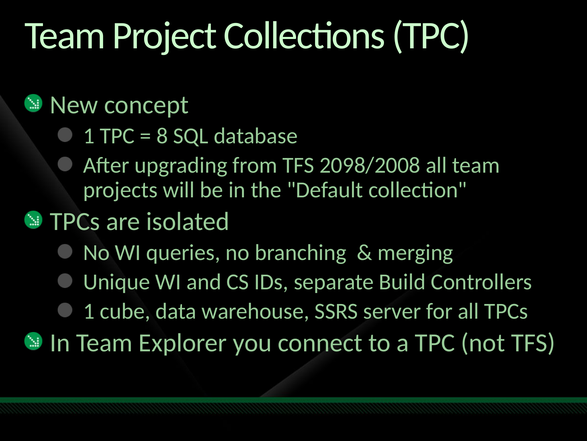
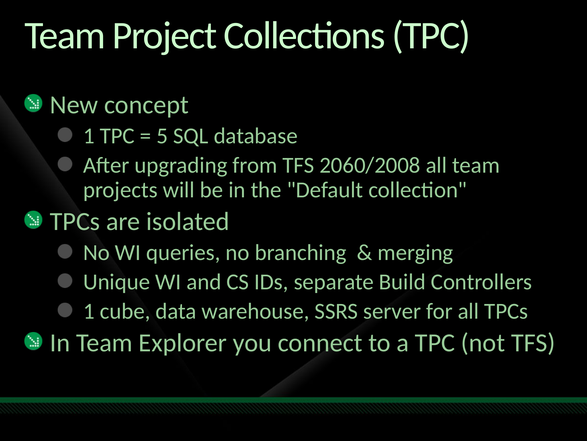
8: 8 -> 5 (162, 136)
2098/2008: 2098/2008 -> 2060/2008 (370, 165)
